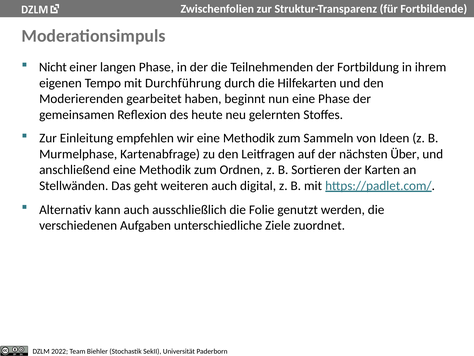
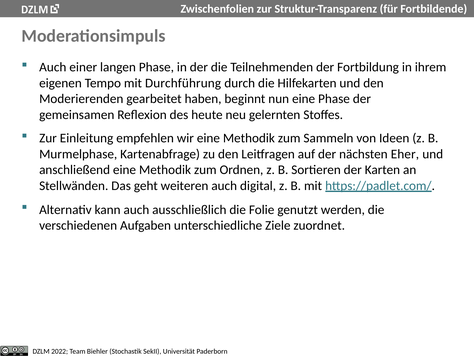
Nicht: Nicht -> Auch (53, 67)
Über: Über -> Eher (405, 154)
